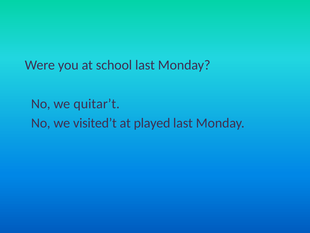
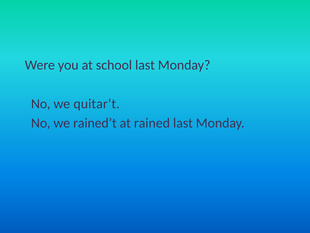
visited’t: visited’t -> rained’t (95, 123)
played: played -> rained (152, 123)
